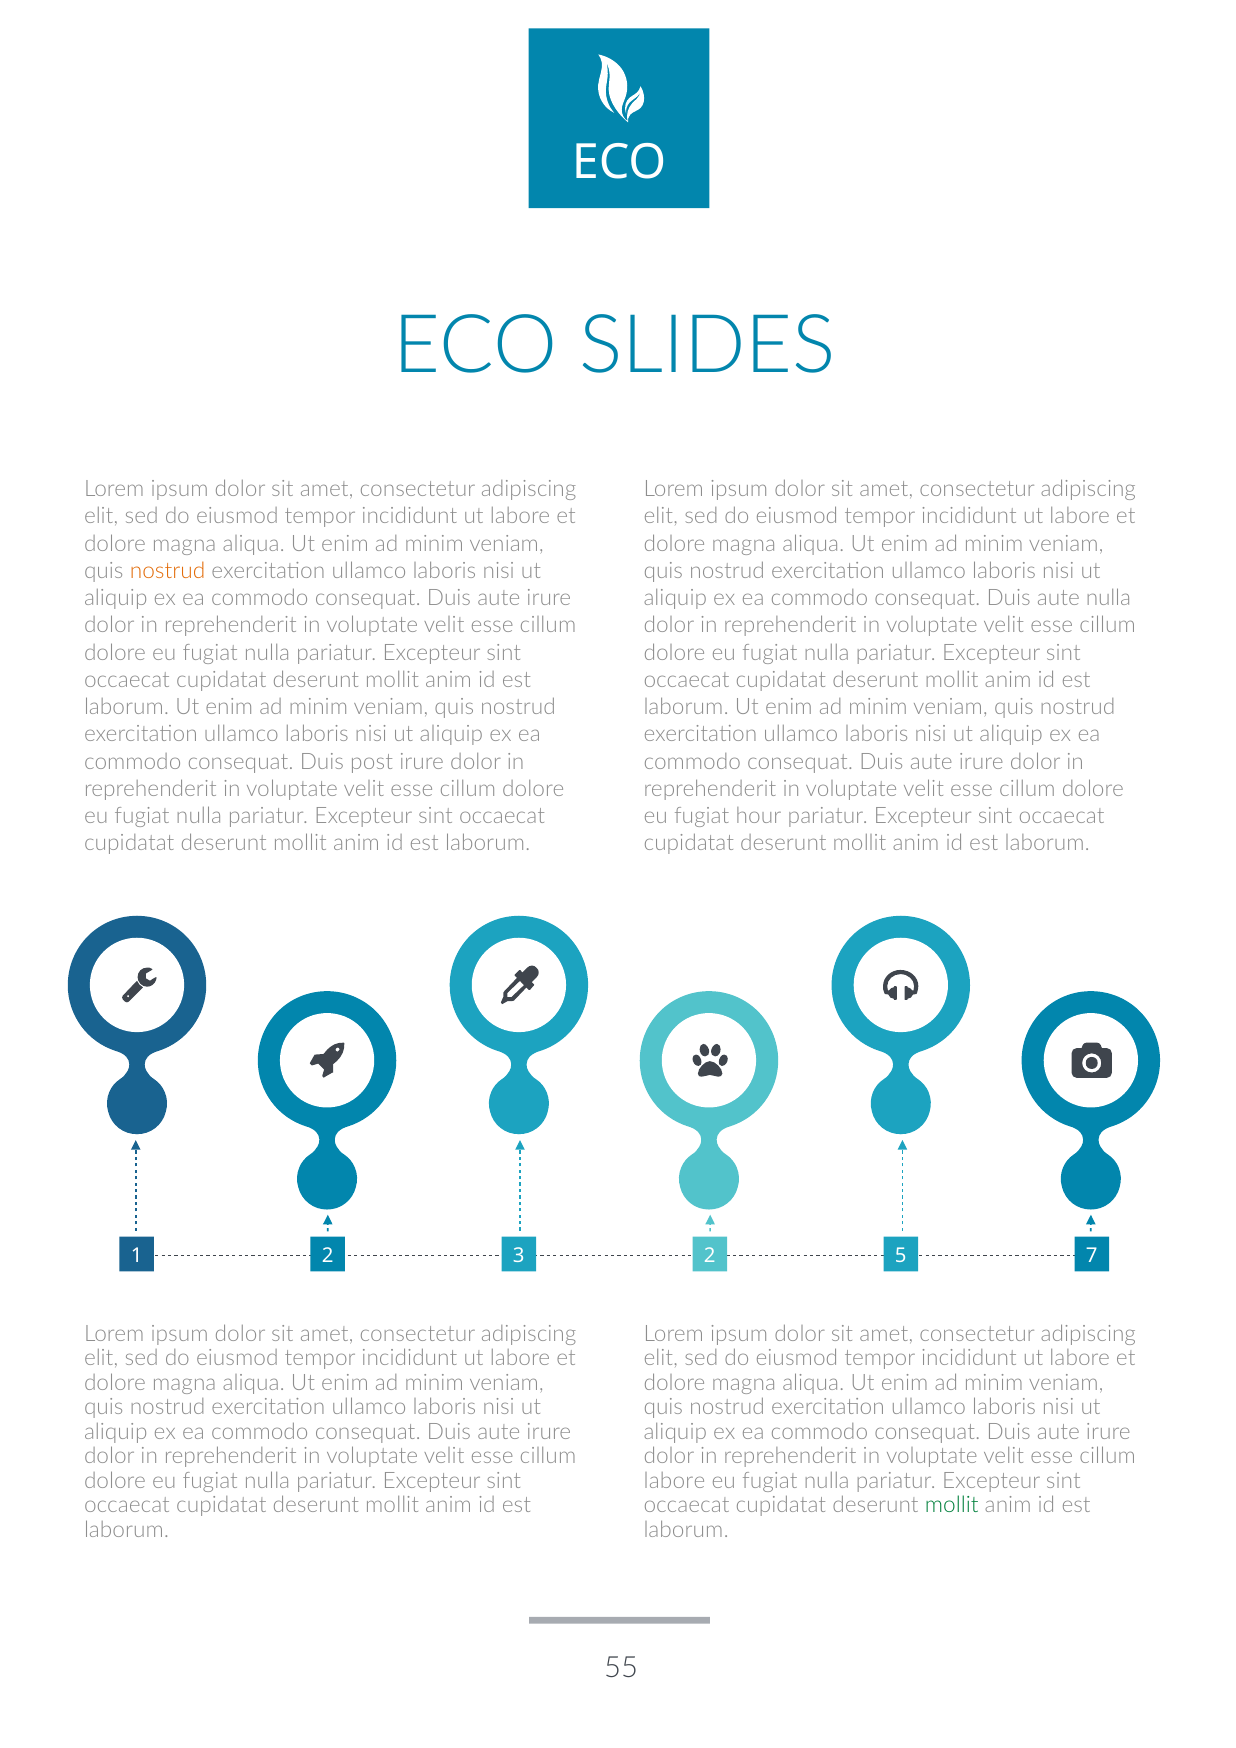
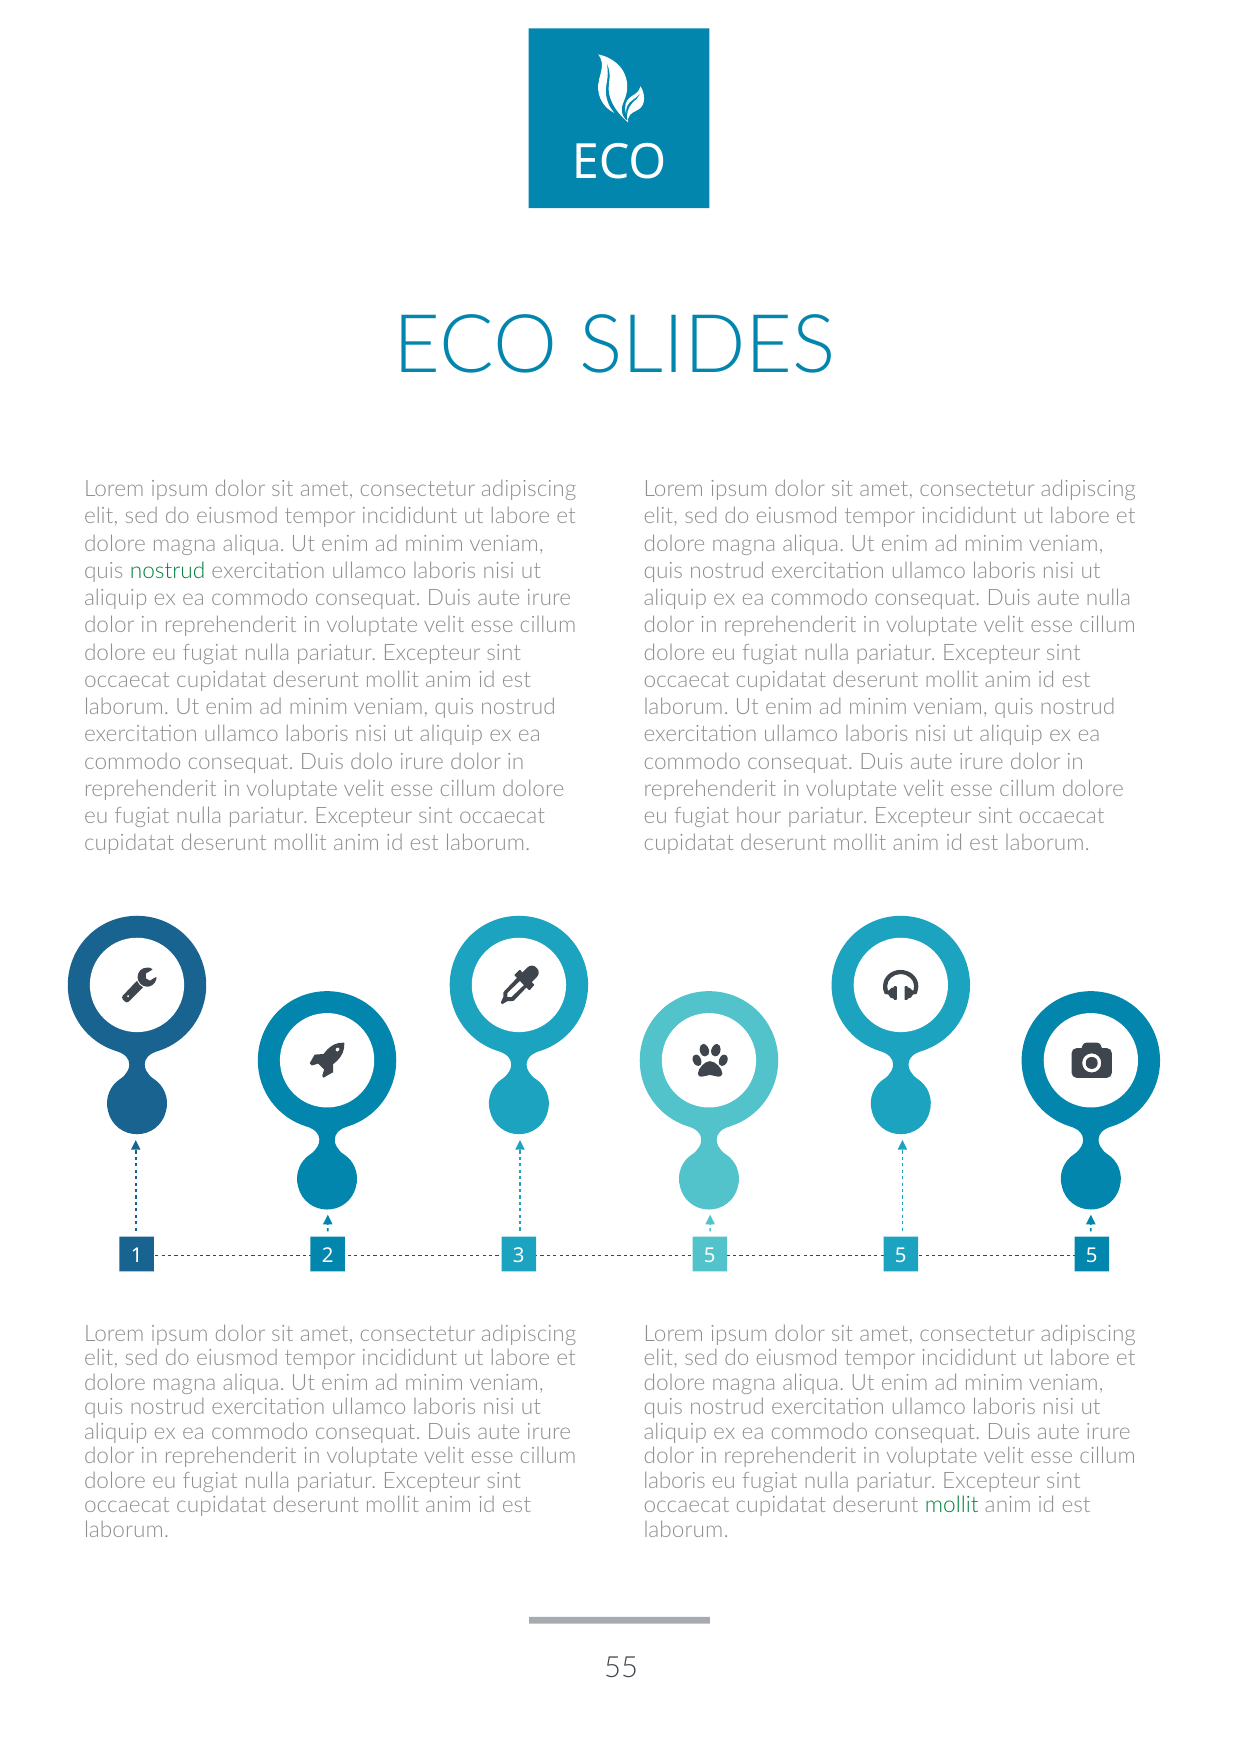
nostrud colour: orange -> green (168, 571)
post: post -> dolo (372, 761)
3 2: 2 -> 5 (710, 1255)
7: 7 -> 5 (1092, 1255)
labore: labore -> laboris (675, 1480)
